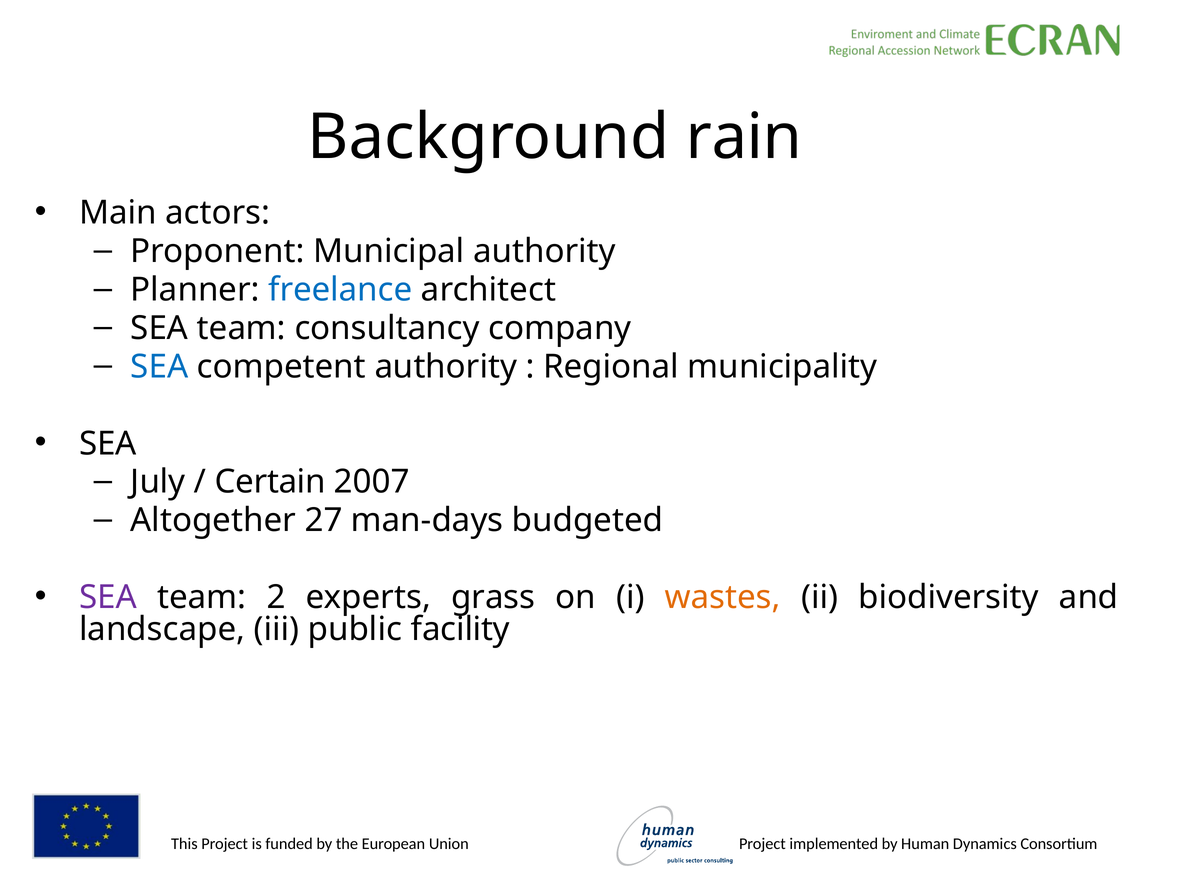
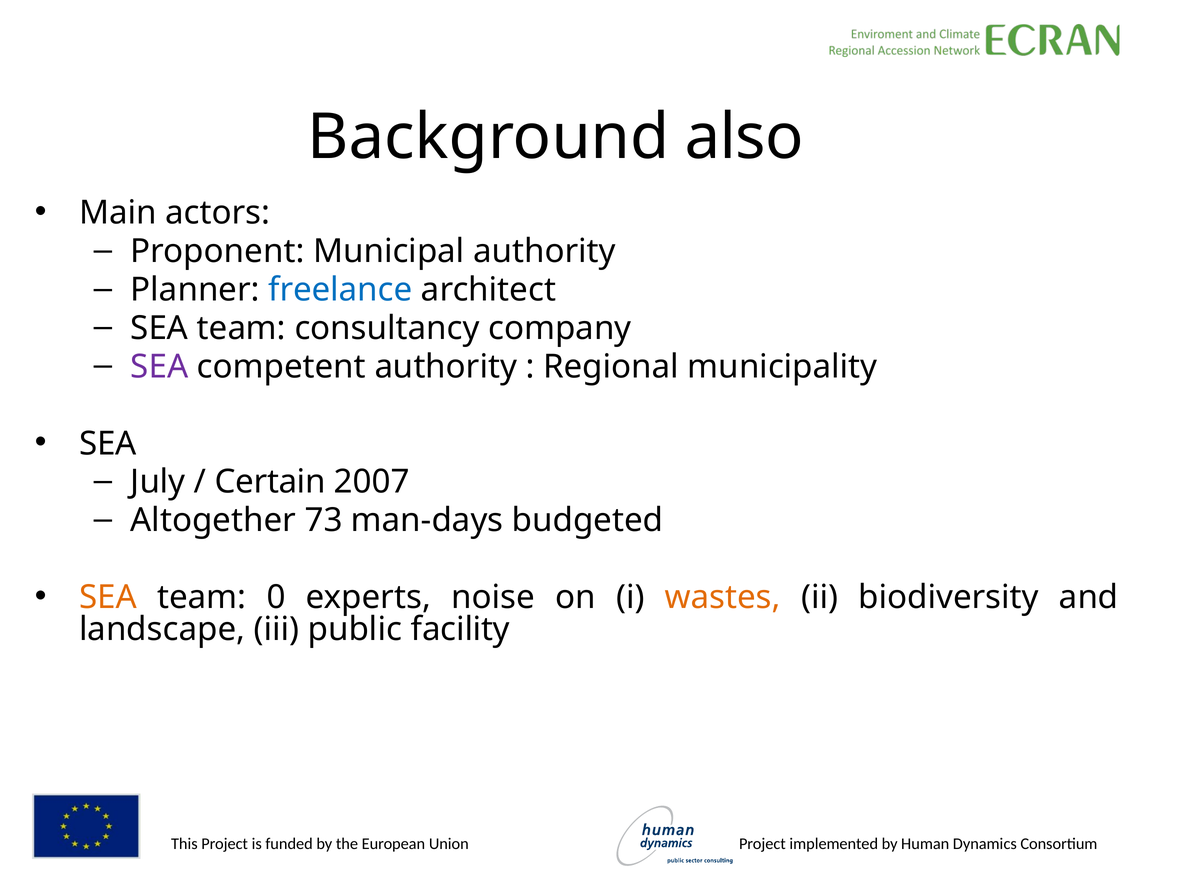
rain: rain -> also (744, 137)
SEA colour: blue -> purple (159, 367)
27: 27 -> 73 (324, 520)
SEA colour: purple -> orange (108, 597)
2: 2 -> 0 (276, 597)
grass: grass -> noise (493, 597)
